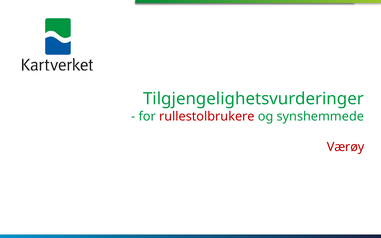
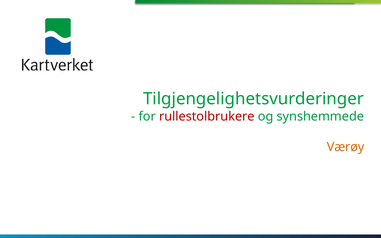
Værøy colour: red -> orange (346, 147)
